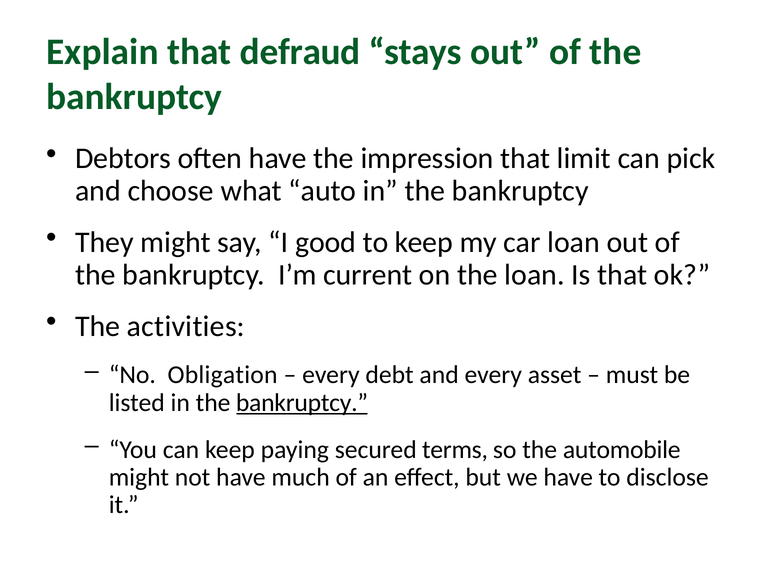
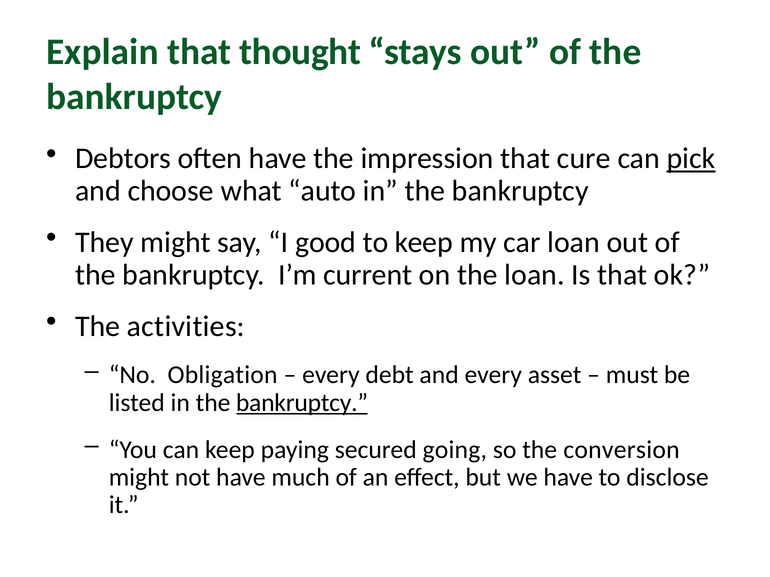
defraud: defraud -> thought (300, 52)
limit: limit -> cure (584, 159)
pick underline: none -> present (691, 159)
terms: terms -> going (455, 450)
automobile: automobile -> conversion (621, 450)
